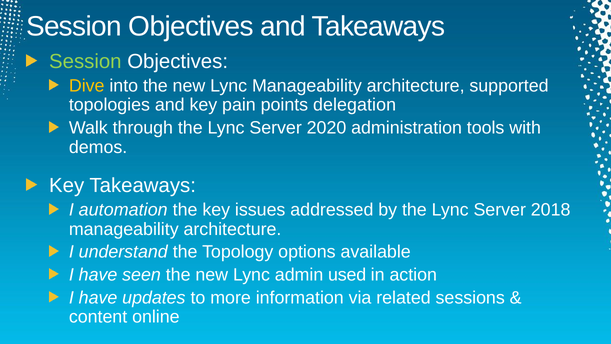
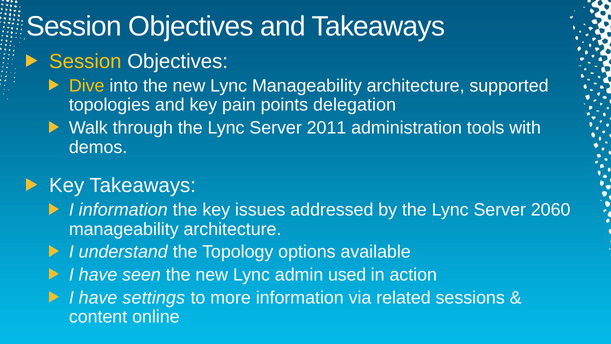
Session colour: light green -> yellow (85, 62)
2020: 2020 -> 2011 (327, 128)
I automation: automation -> information (123, 210)
2018: 2018 -> 2060 (551, 210)
updates: updates -> settings (154, 297)
